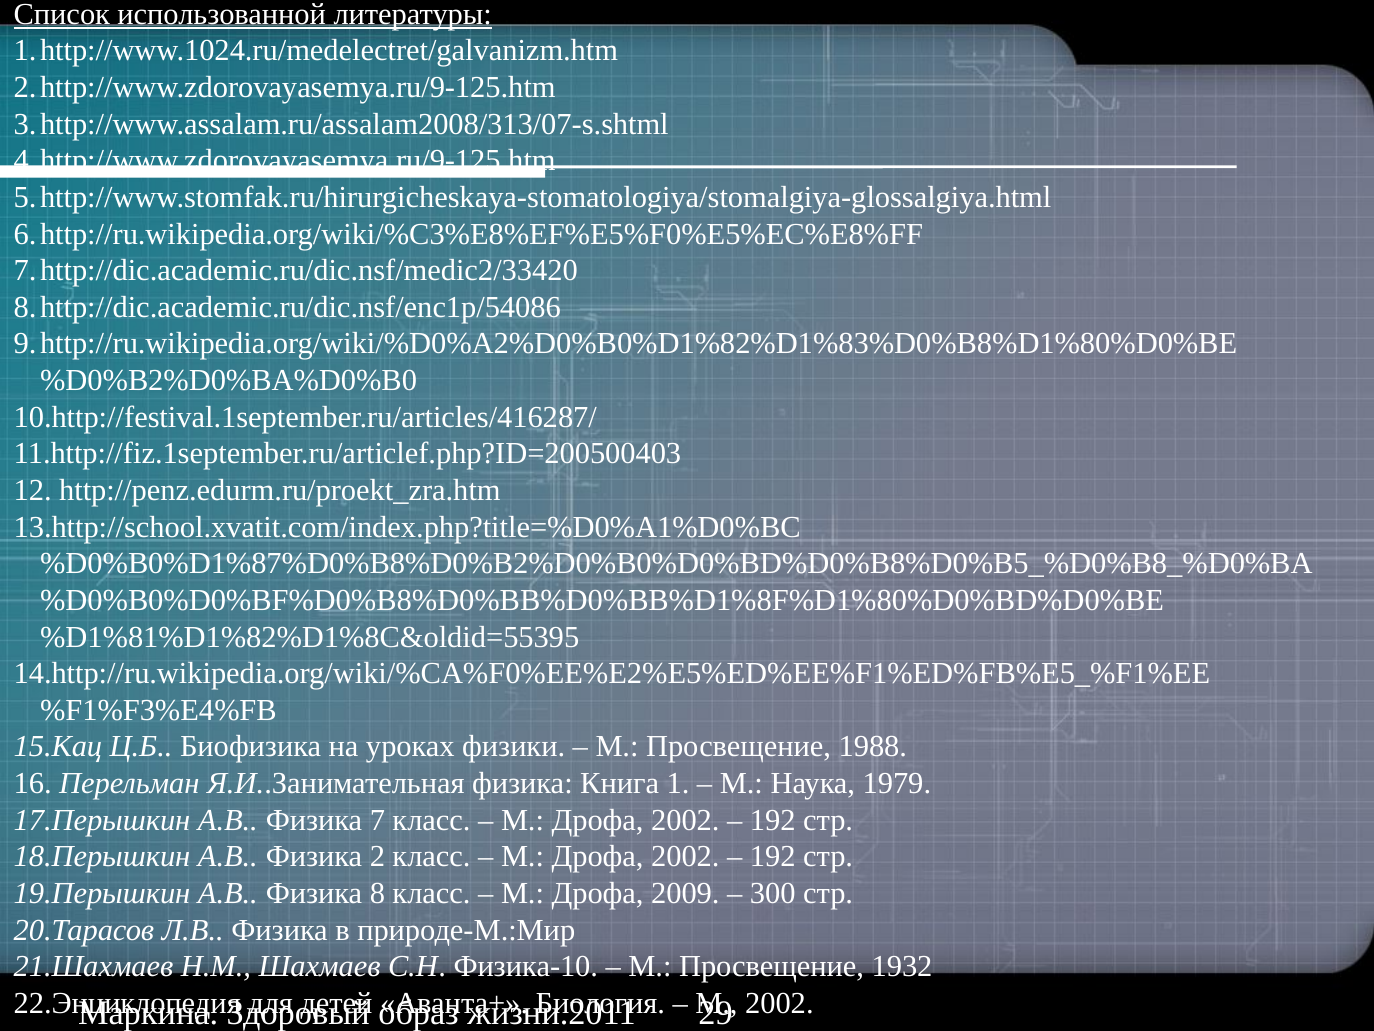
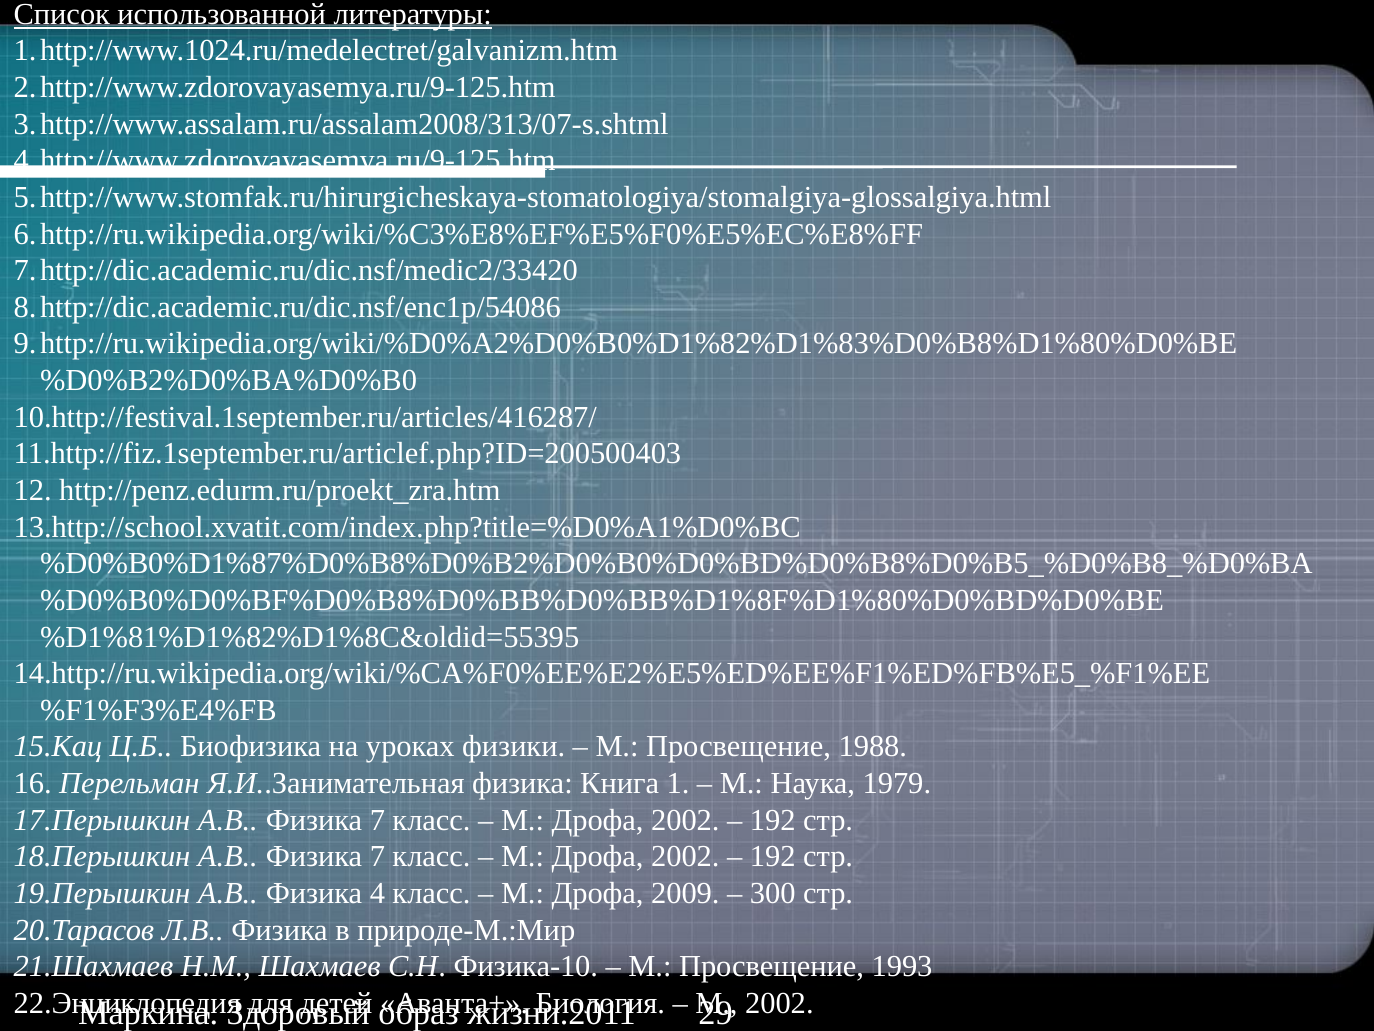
2: 2 -> 7 (377, 856)
8: 8 -> 4 (377, 893)
1932: 1932 -> 1993 (902, 966)
